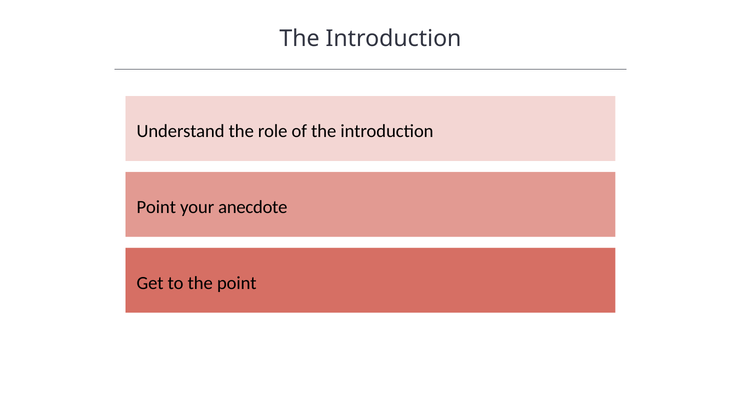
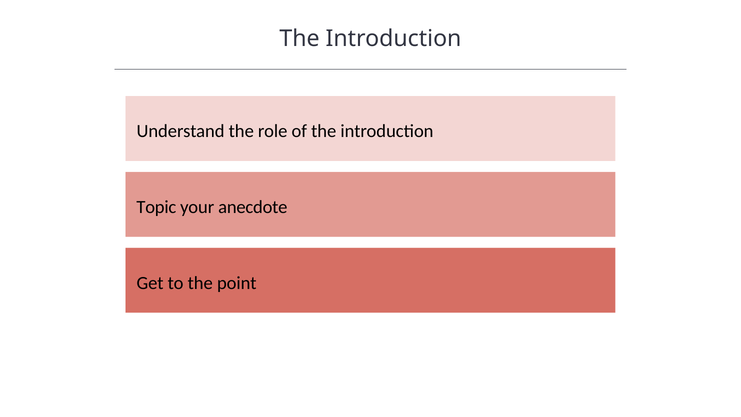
Point: Point -> Topic (156, 207)
